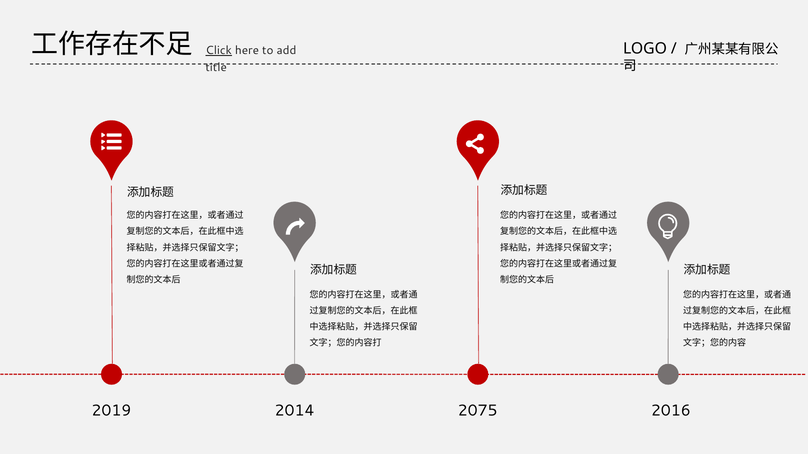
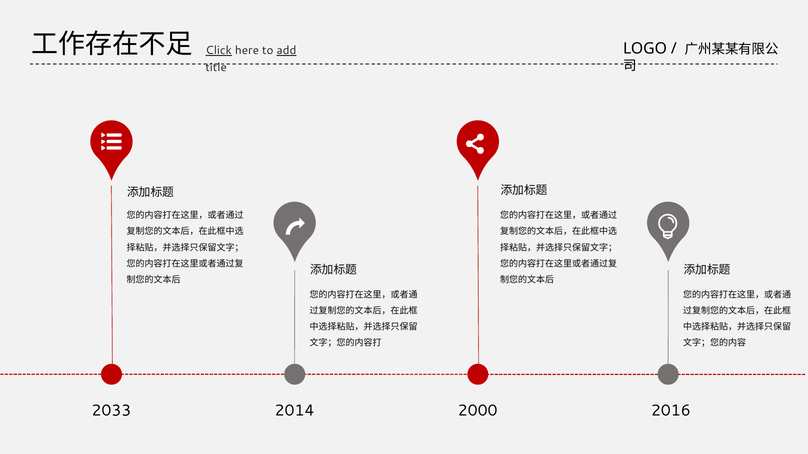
add underline: none -> present (286, 51)
2019: 2019 -> 2033 (111, 411)
2075: 2075 -> 2000 (478, 411)
